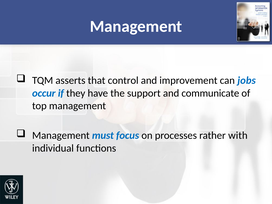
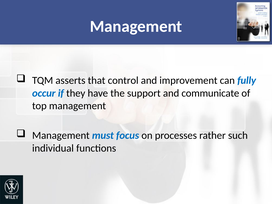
jobs: jobs -> fully (247, 80)
with: with -> such (238, 136)
